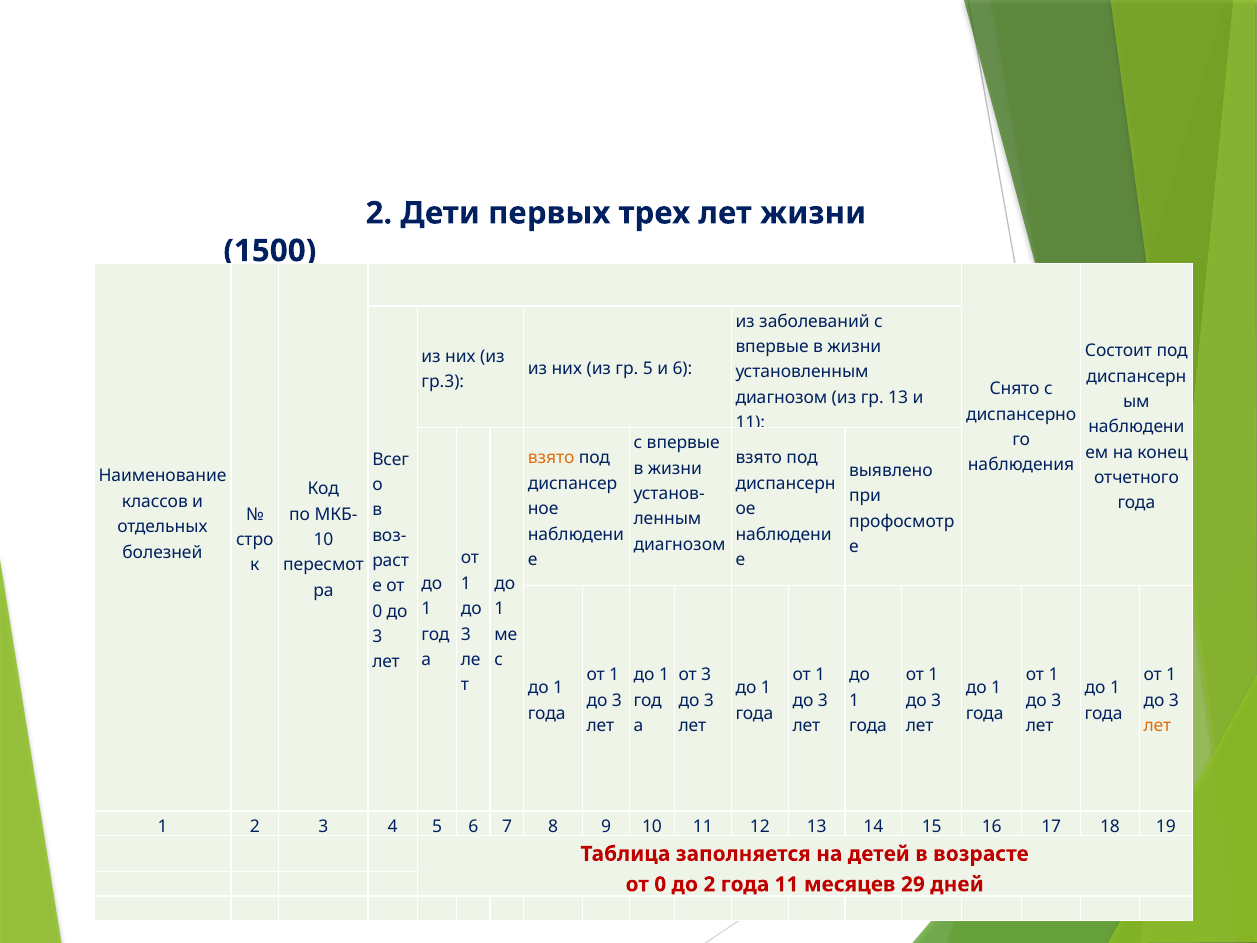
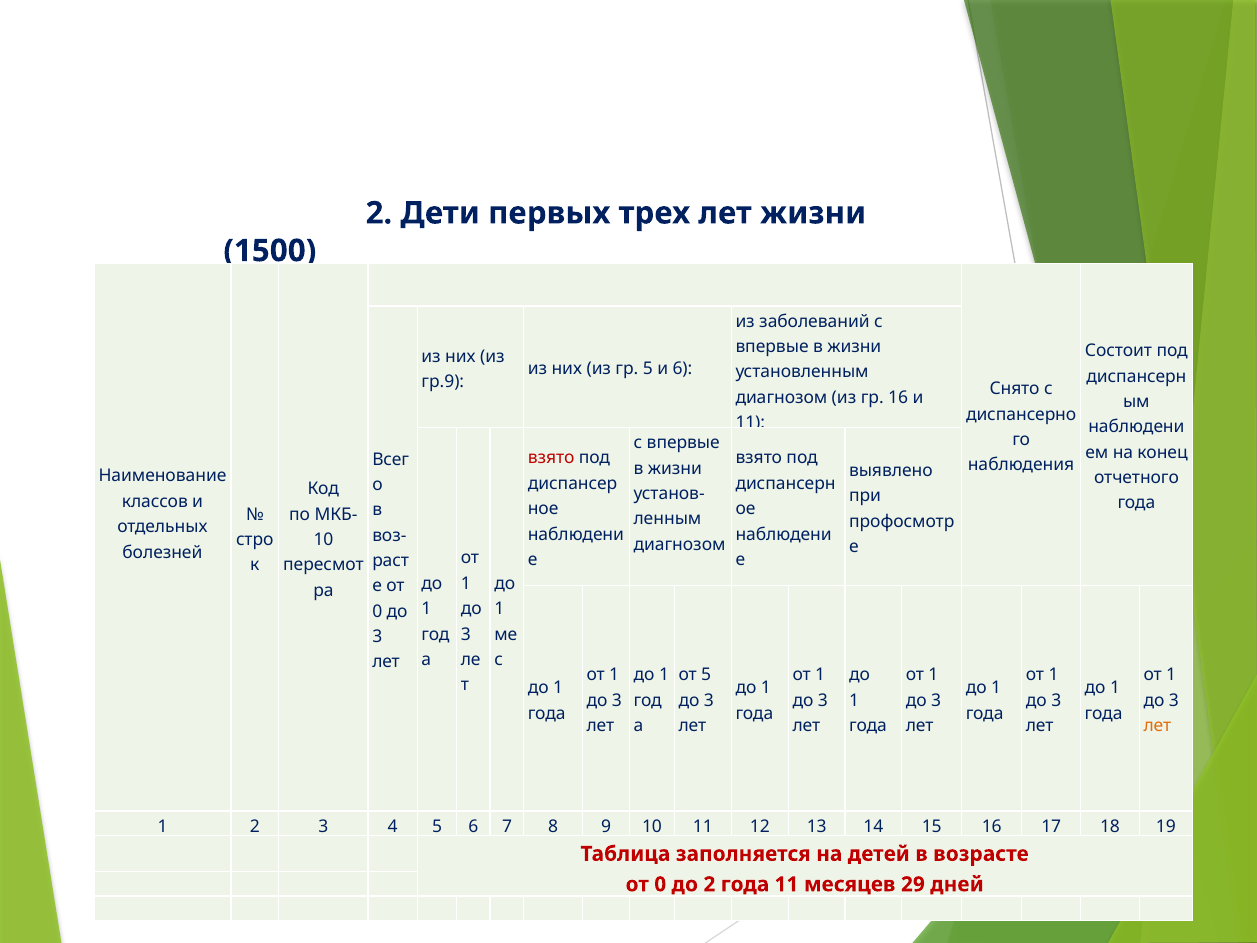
гр.3: гр.3 -> гр.9 (443, 382)
гр 13: 13 -> 16 (898, 397)
взято colour: orange -> red (551, 458)
от 3: 3 -> 5 (706, 675)
